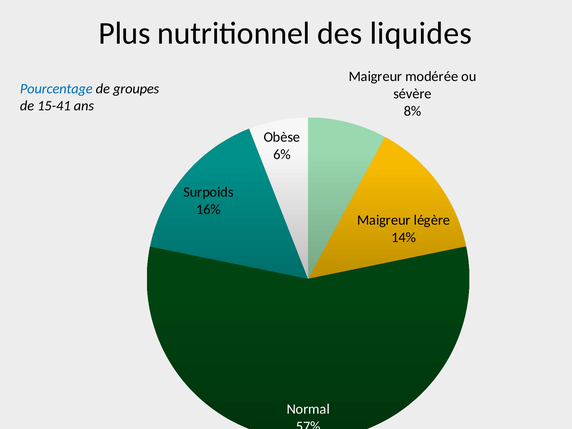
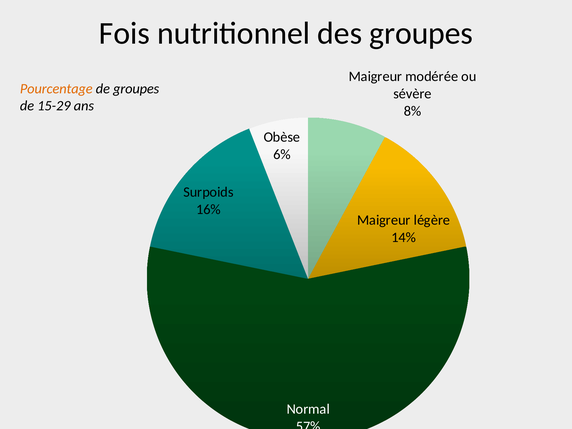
Plus: Plus -> Fois (124, 33)
des liquides: liquides -> groupes (421, 33)
Pourcentage colour: blue -> orange (56, 89)
15-41: 15-41 -> 15-29 (54, 106)
